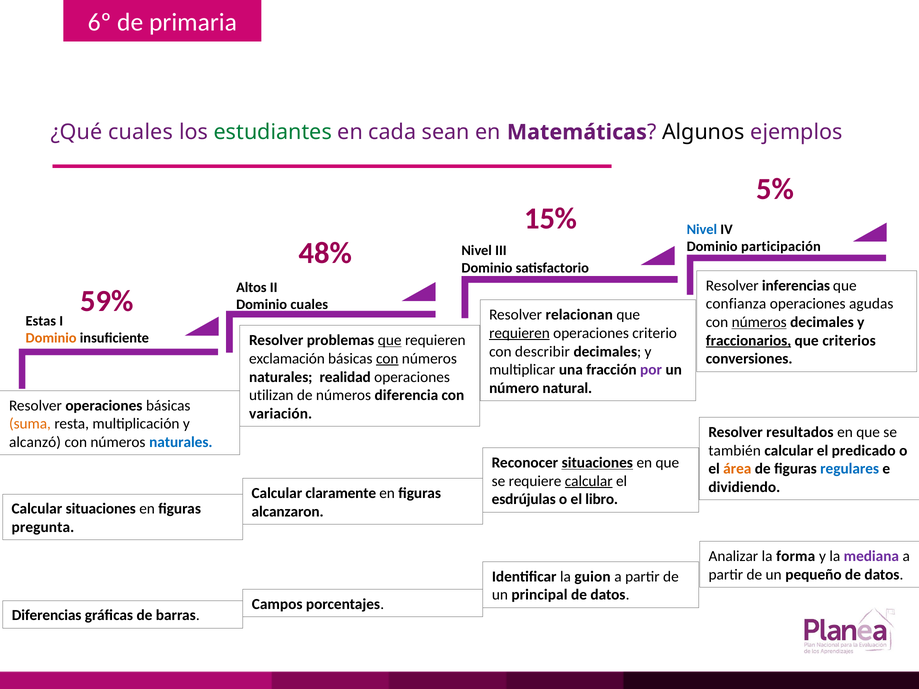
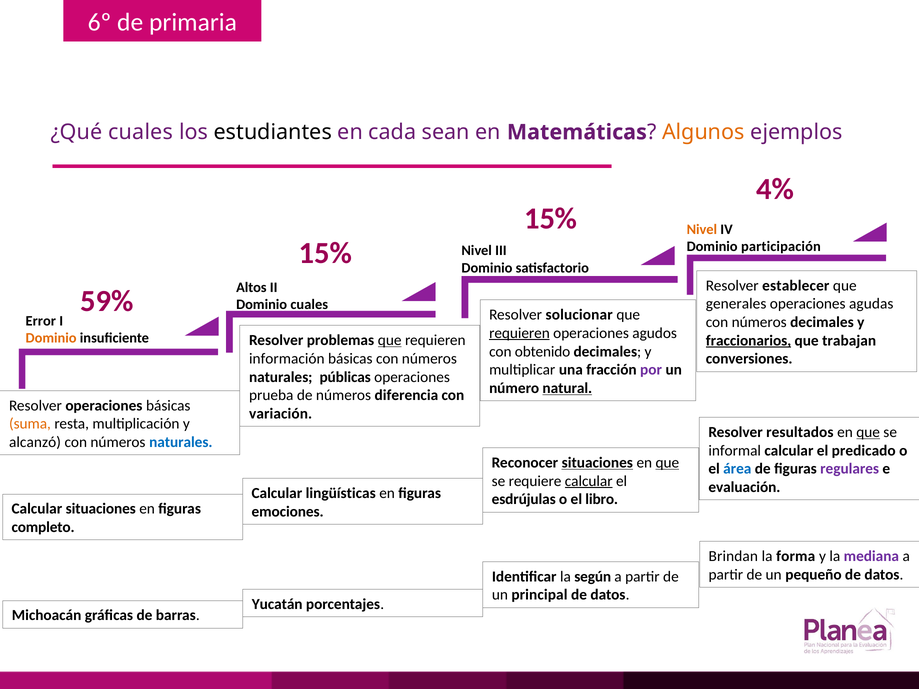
estudiantes colour: green -> black (273, 132)
Algunos colour: black -> orange (703, 132)
5%: 5% -> 4% (775, 189)
Nivel colour: blue -> orange (702, 229)
48%: 48% -> 15% (325, 253)
inferencias: inferencias -> establecer (796, 286)
confianza: confianza -> generales (736, 304)
relacionan: relacionan -> solucionar (579, 315)
Estas: Estas -> Error (41, 321)
números underline: present -> none (759, 322)
criterio: criterio -> agudos (655, 333)
criterios: criterios -> trabajan (849, 341)
describir: describir -> obtenido (543, 352)
exclamación: exclamación -> información (287, 359)
con underline: present -> none (387, 359)
realidad: realidad -> públicas (345, 377)
natural underline: none -> present (567, 388)
utilizan: utilizan -> prueba (271, 395)
que underline: none -> present (868, 432)
también: también -> informal (735, 451)
que underline: none -> present (667, 463)
área colour: orange -> blue (737, 469)
regulares colour: blue -> purple (850, 469)
dividiendo: dividiendo -> evaluación (744, 487)
claramente: claramente -> lingüísticas (341, 493)
alcanzaron: alcanzaron -> emociones (288, 512)
pregunta: pregunta -> completo (43, 527)
Analizar: Analizar -> Brindan (733, 556)
guion: guion -> según (593, 577)
Campos: Campos -> Yucatán (277, 604)
Diferencias: Diferencias -> Michoacán (47, 616)
